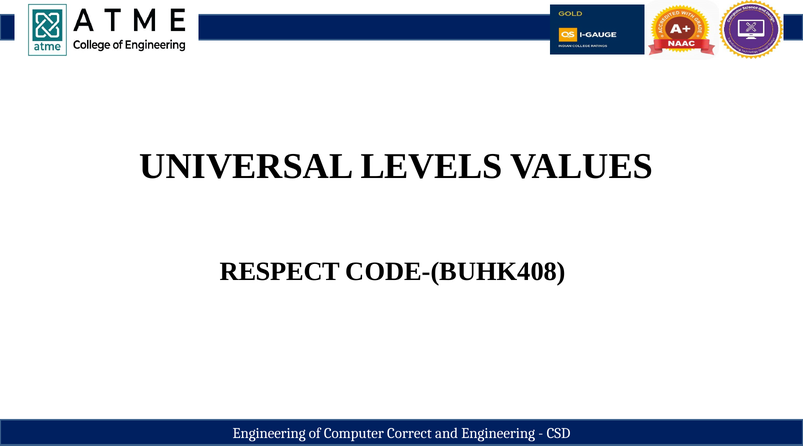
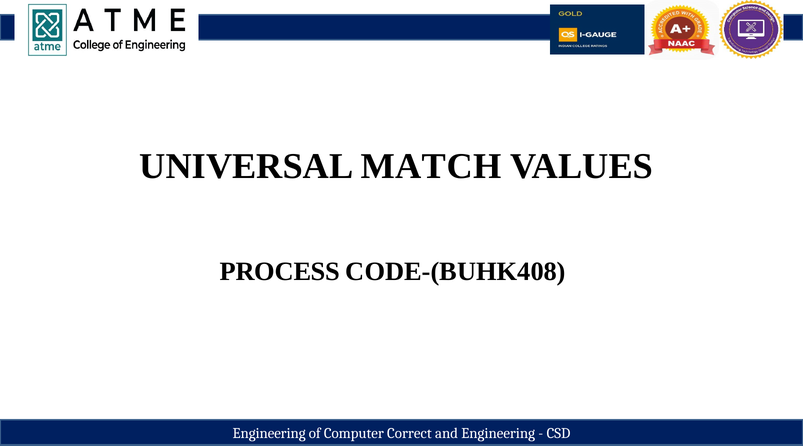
LEVELS: LEVELS -> MATCH (431, 166)
RESPECT: RESPECT -> PROCESS (280, 272)
